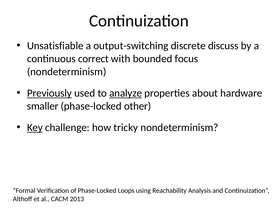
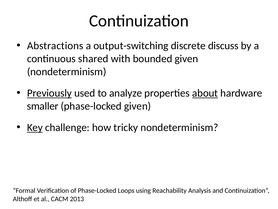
Unsatisfiable: Unsatisfiable -> Abstractions (55, 46)
correct: correct -> shared (93, 59)
bounded focus: focus -> given (186, 59)
analyze underline: present -> none (126, 93)
about underline: none -> present (205, 93)
phase-locked other: other -> given (138, 106)
